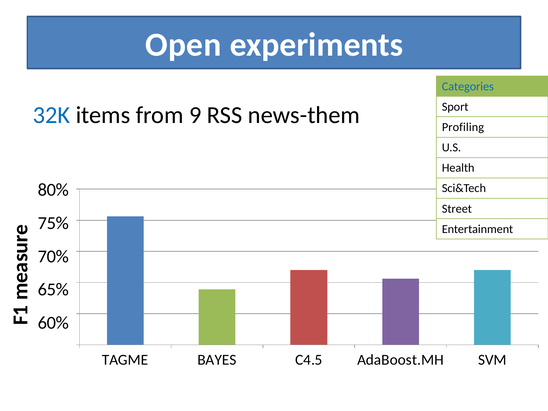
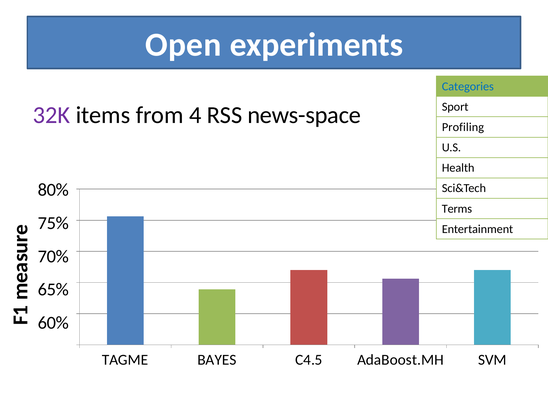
32K colour: blue -> purple (52, 115)
9: 9 -> 4 (195, 115)
news-them: news-them -> news-space (304, 115)
Street: Street -> Terms (457, 209)
